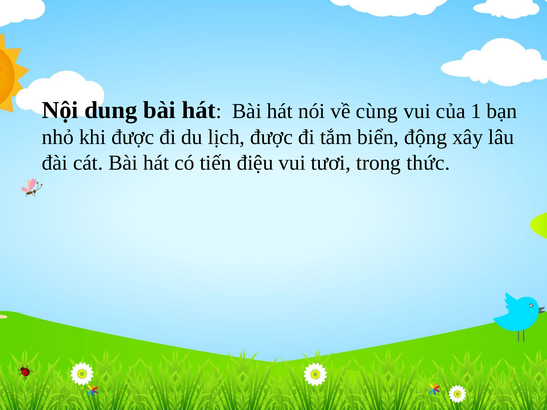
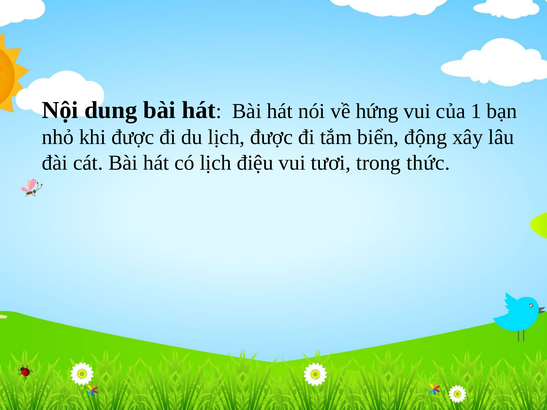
cùng: cùng -> hứng (377, 111)
có tiến: tiến -> lịch (216, 163)
